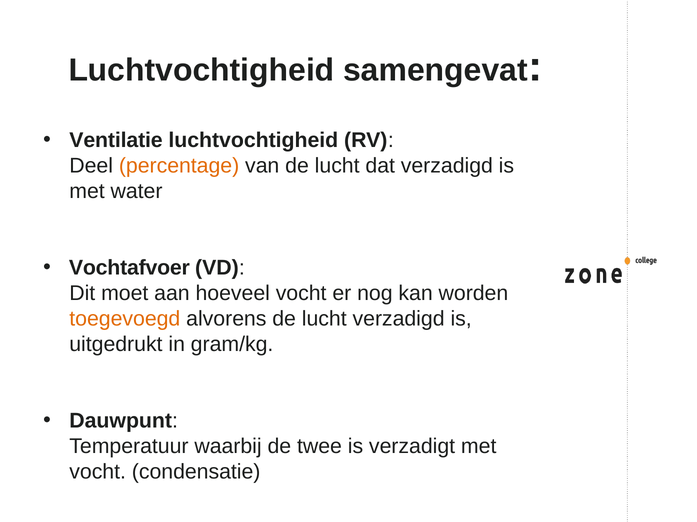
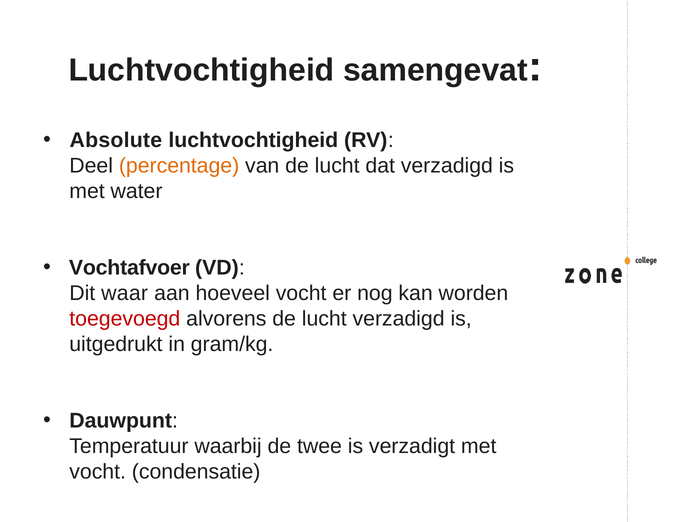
Ventilatie: Ventilatie -> Absolute (116, 140)
moet: moet -> waar (125, 294)
toegevoegd colour: orange -> red (125, 319)
